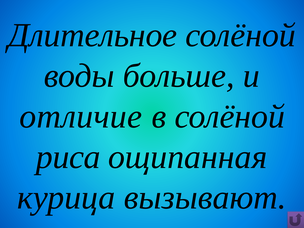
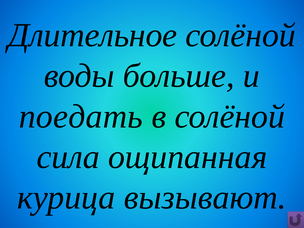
отличие: отличие -> поедать (81, 116)
риса: риса -> сила (68, 157)
